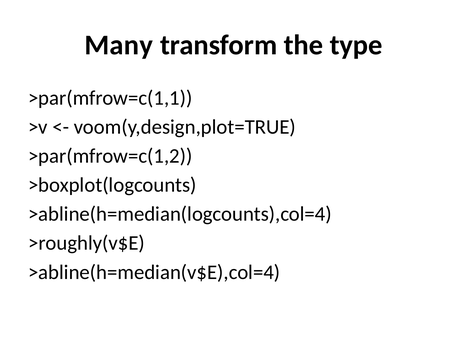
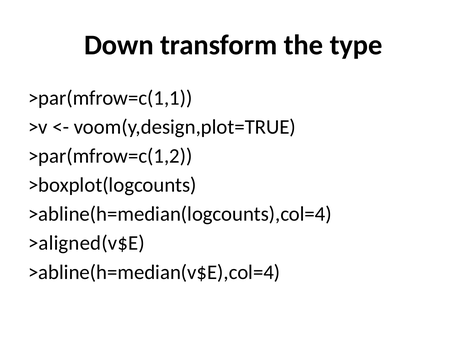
Many: Many -> Down (119, 45)
>roughly(v$E: >roughly(v$E -> >aligned(v$E (86, 243)
